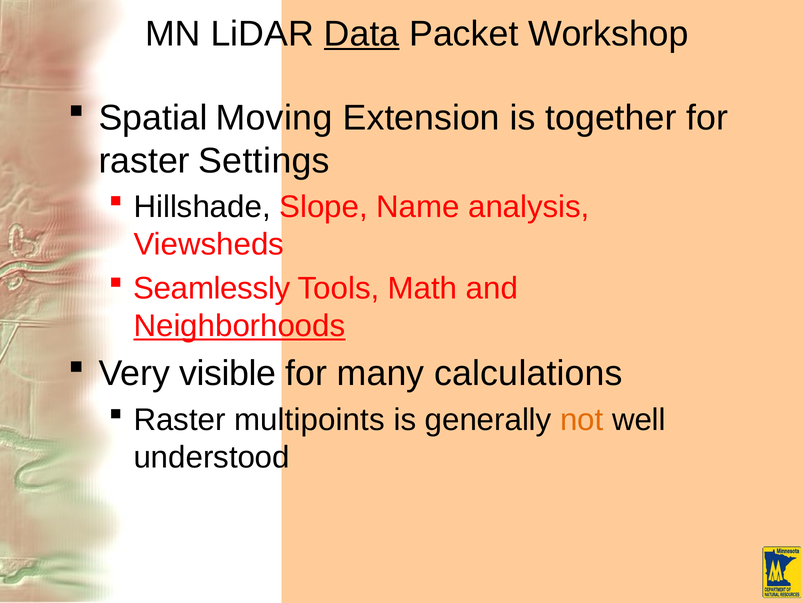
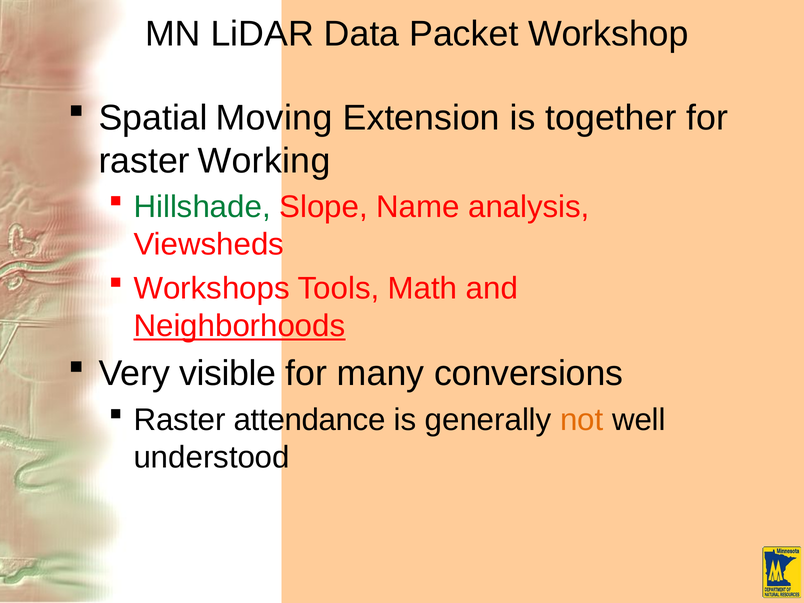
Data underline: present -> none (362, 34)
Settings: Settings -> Working (264, 161)
Hillshade colour: black -> green (202, 207)
Seamlessly: Seamlessly -> Workshops (212, 288)
calculations: calculations -> conversions (529, 374)
multipoints: multipoints -> attendance (310, 420)
